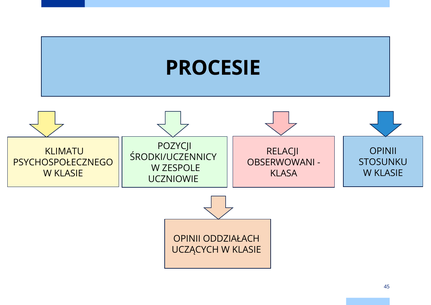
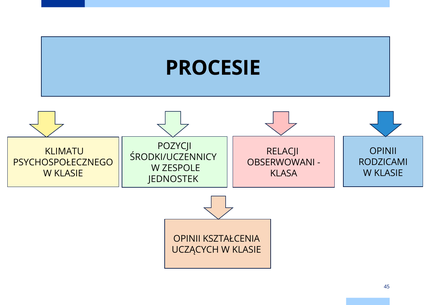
STOSUNKU: STOSUNKU -> RODZICAMI (383, 162)
UCZNIOWIE: UCZNIOWIE -> JEDNOSTEK (173, 179)
ODDZIAŁACH: ODDZIAŁACH -> KSZTAŁCENIA (231, 239)
